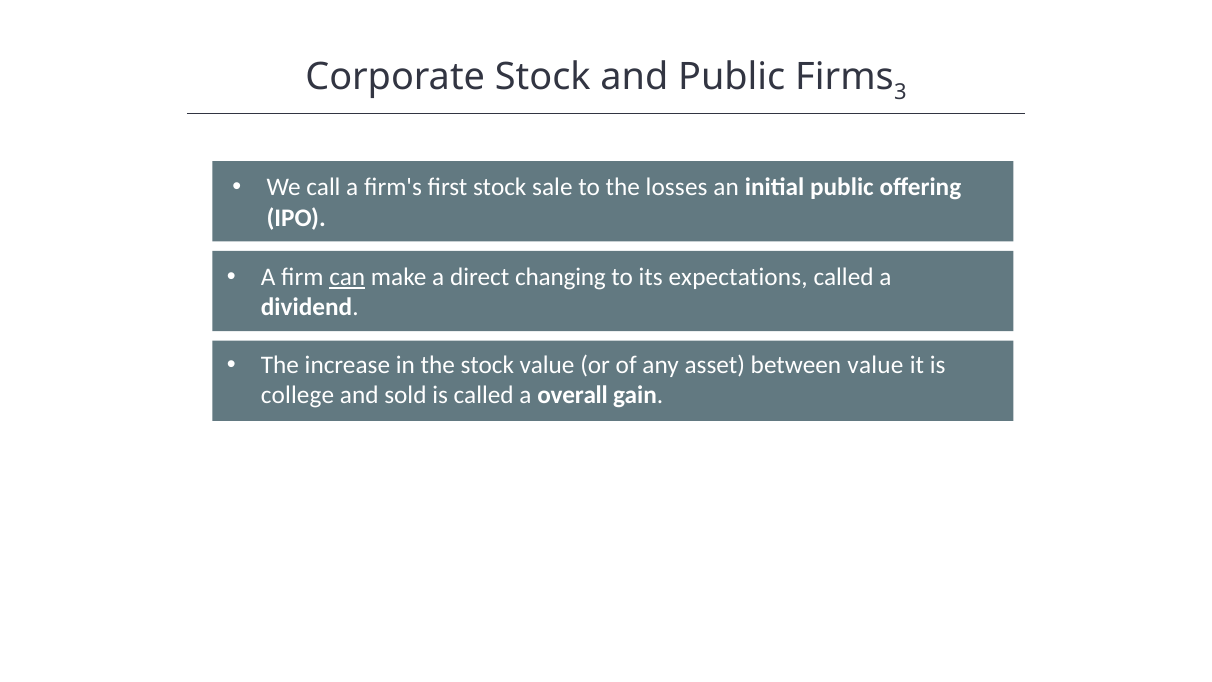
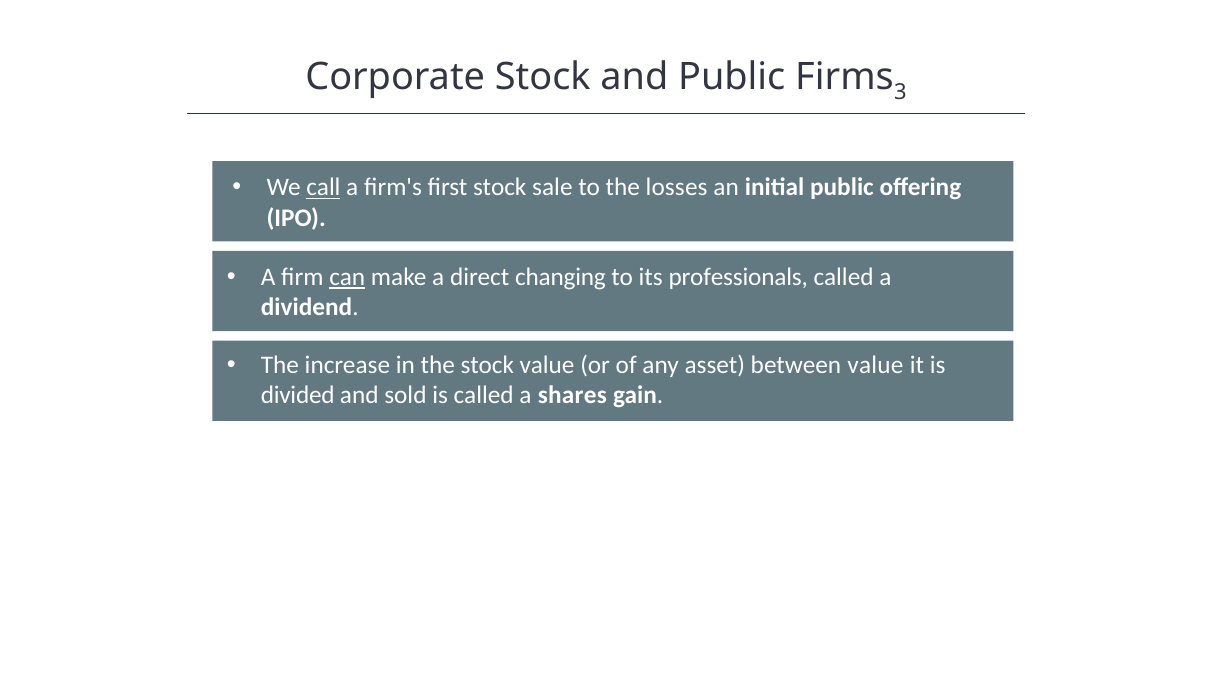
call underline: none -> present (323, 187)
expectations: expectations -> professionals (738, 277)
college: college -> divided (298, 395)
overall: overall -> shares (572, 395)
